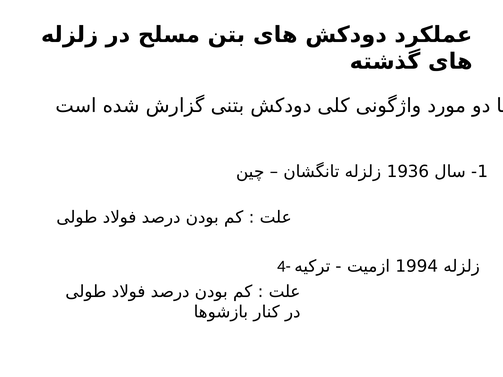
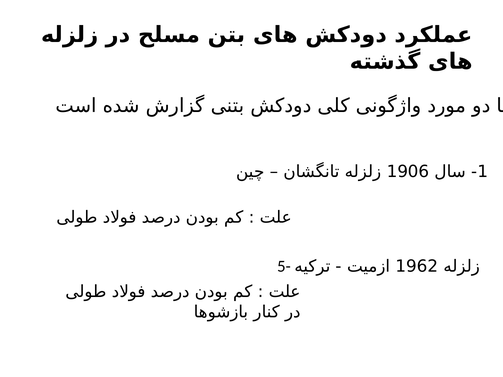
1936: 1936 -> 1906 (408, 172)
1994: 1994 -> 1962 (417, 267)
4-: 4- -> 5- (284, 267)
